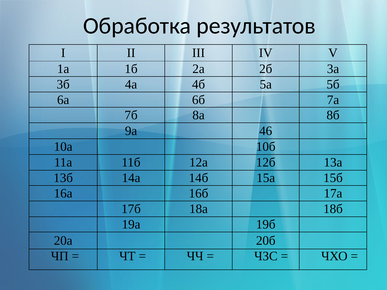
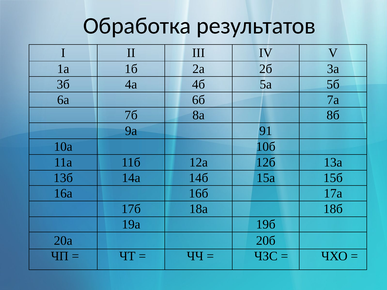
46: 46 -> 91 (266, 131)
